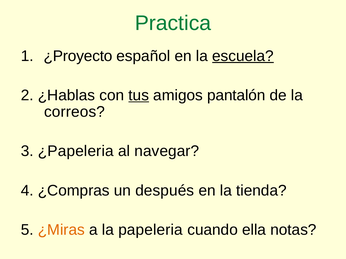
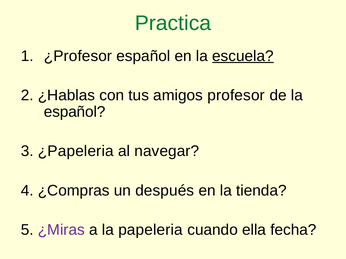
¿Proyecto: ¿Proyecto -> ¿Profesor (78, 56)
tus underline: present -> none (139, 95)
pantalón: pantalón -> profesor (236, 95)
correos: correos -> español (75, 112)
¿Miras colour: orange -> purple (61, 230)
notas: notas -> fecha (293, 230)
